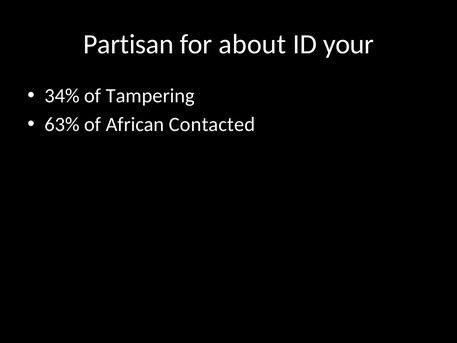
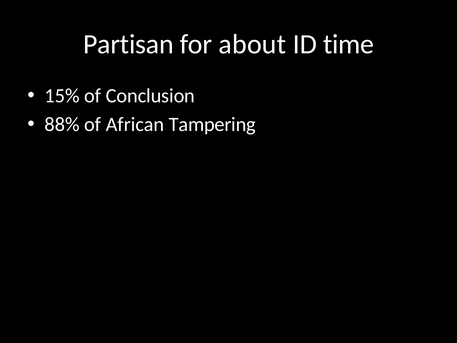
your: your -> time (349, 44)
34%: 34% -> 15% (62, 96)
Tampering: Tampering -> Conclusion (150, 96)
63%: 63% -> 88% (62, 124)
Contacted: Contacted -> Tampering (212, 124)
